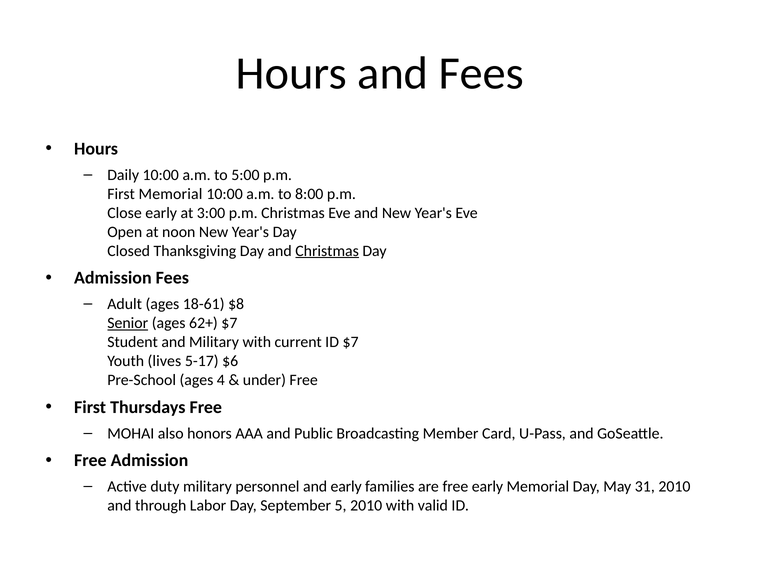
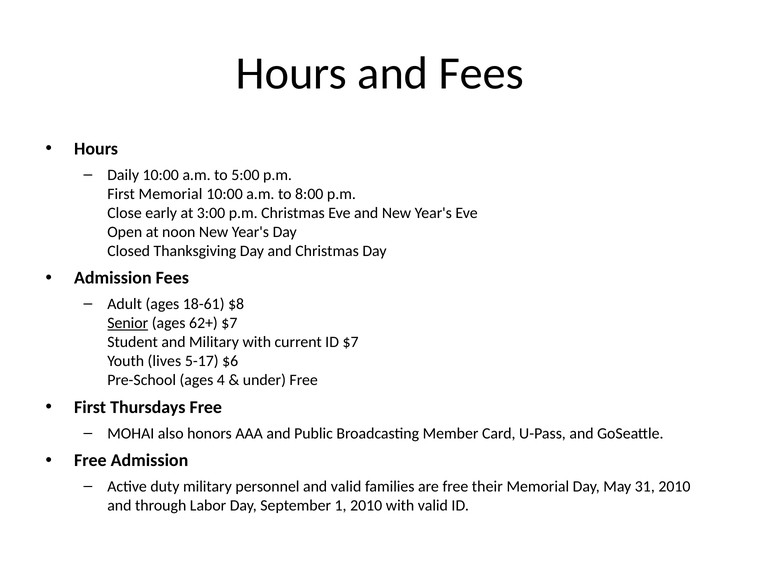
Christmas underline: present -> none (327, 251)
and early: early -> valid (346, 487)
free early: early -> their (487, 487)
5: 5 -> 1 (341, 506)
